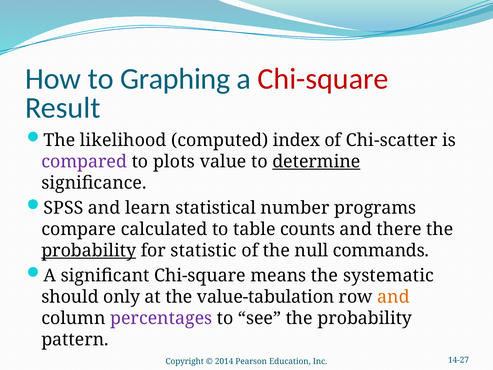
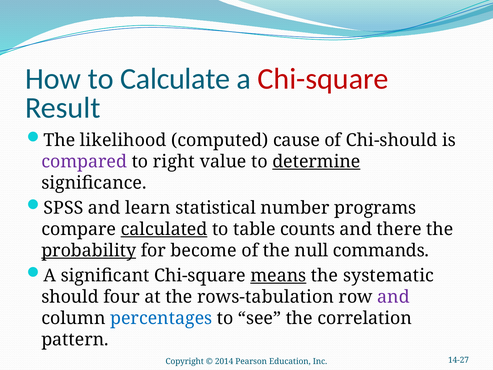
Graphing: Graphing -> Calculate (175, 79)
index: index -> cause (296, 140)
Chi-scatter: Chi-scatter -> Chi-should (392, 140)
plots: plots -> right (174, 161)
calculated underline: none -> present (164, 229)
statistic: statistic -> become (204, 250)
means underline: none -> present (278, 275)
only: only -> four (122, 297)
value-tabulation: value-tabulation -> rows-tabulation (265, 297)
and colour: orange -> purple (393, 297)
percentages colour: purple -> blue (161, 318)
see the probability: probability -> correlation (365, 318)
